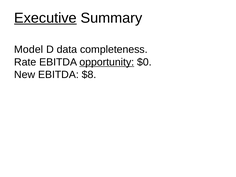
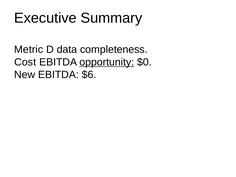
Executive underline: present -> none (45, 18)
Model: Model -> Metric (29, 49)
Rate: Rate -> Cost (25, 62)
$8: $8 -> $6 (89, 75)
